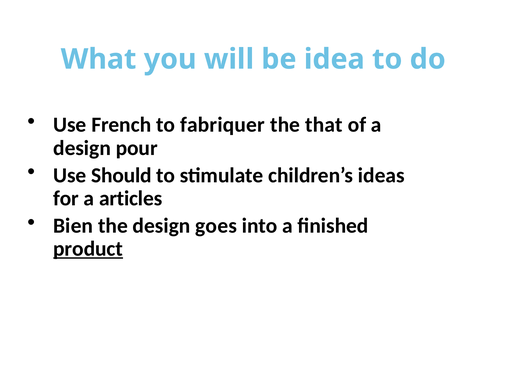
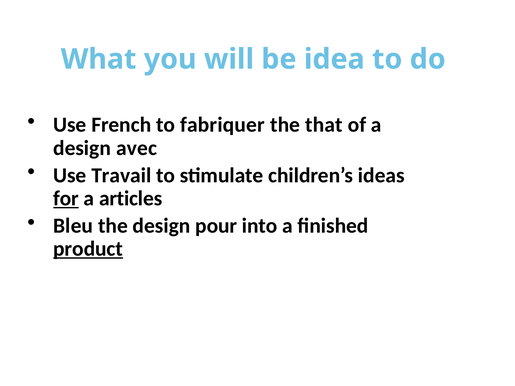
pour: pour -> avec (137, 148)
Should: Should -> Travail (121, 175)
for underline: none -> present (66, 199)
Bien: Bien -> Bleu (73, 226)
goes: goes -> pour (216, 226)
